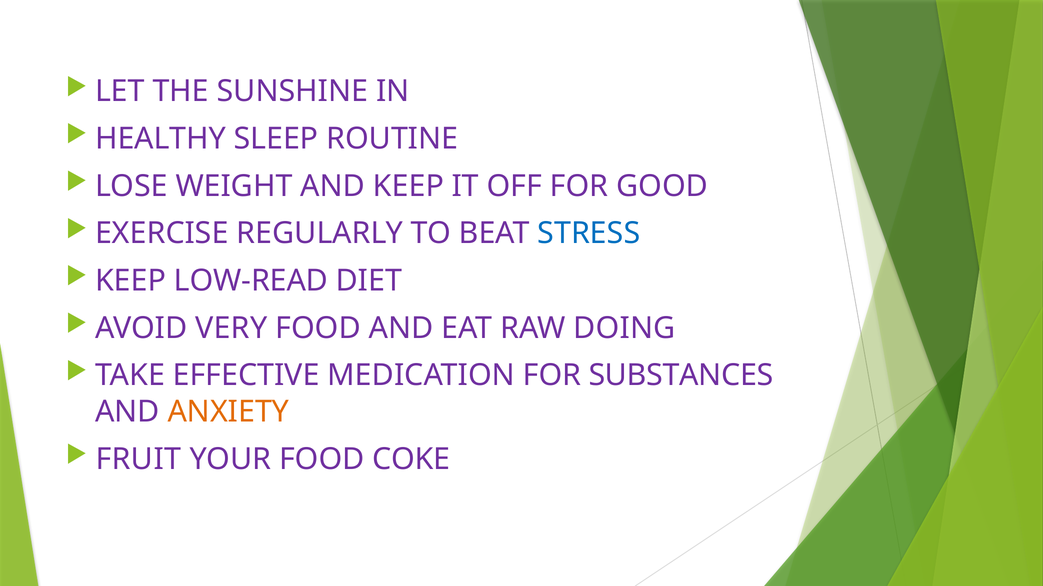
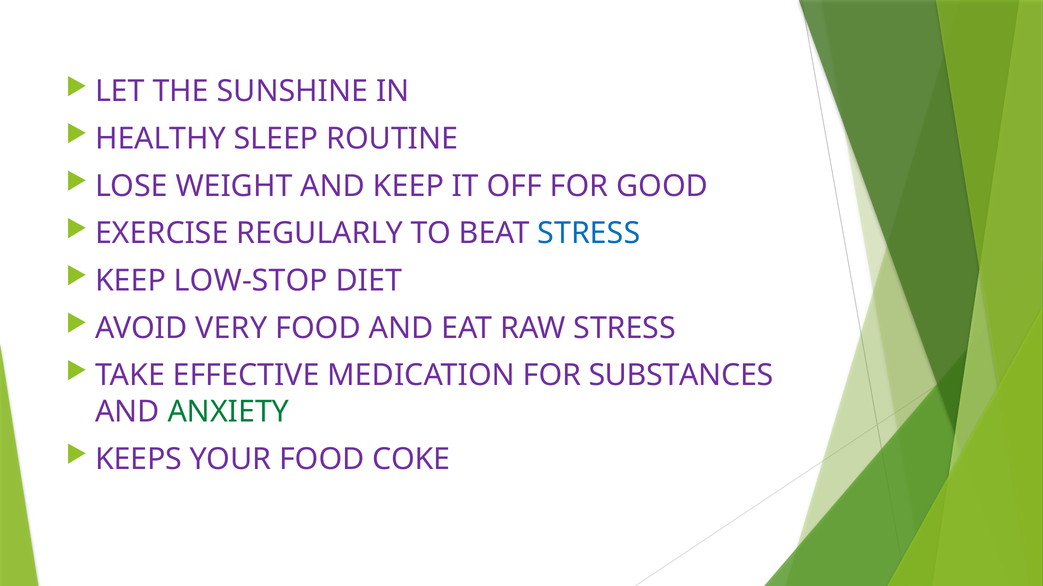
LOW-READ: LOW-READ -> LOW-STOP (251, 281)
RAW DOING: DOING -> STRESS (625, 328)
ANXIETY colour: orange -> green (228, 412)
FRUIT: FRUIT -> KEEPS (139, 460)
